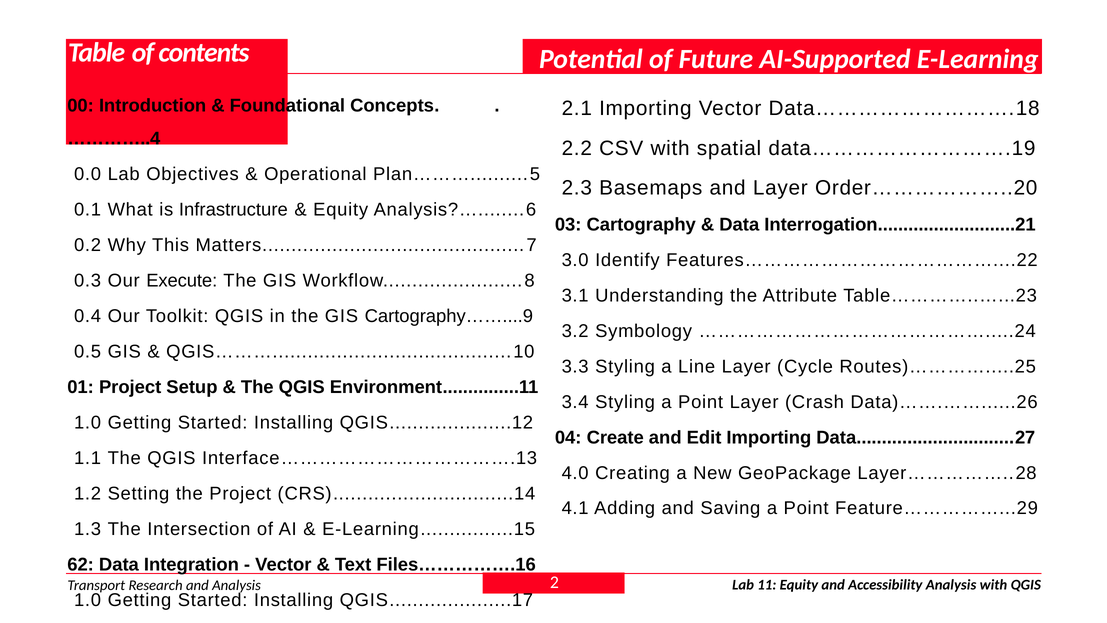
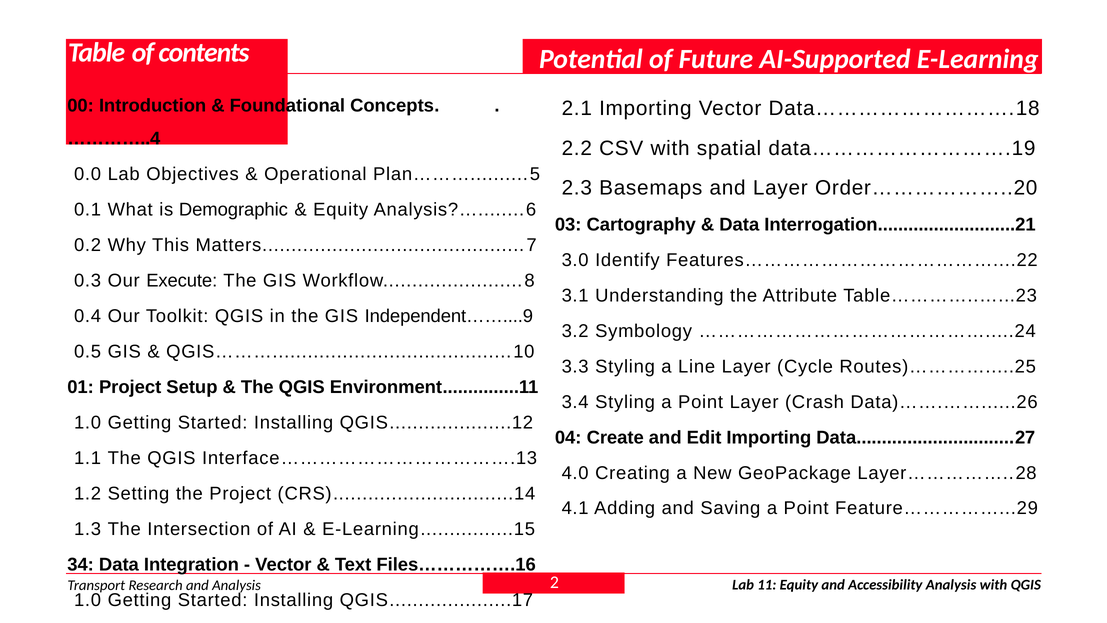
Infrastructure: Infrastructure -> Demographic (233, 210)
Cartography……....9: Cartography……....9 -> Independent……....9 (449, 316)
62: 62 -> 34 (81, 564)
